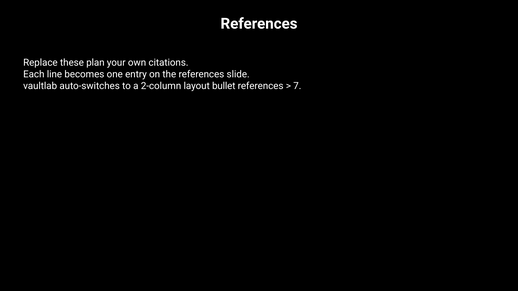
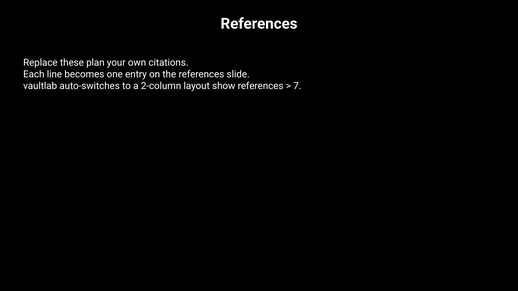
bullet: bullet -> show (224, 86)
